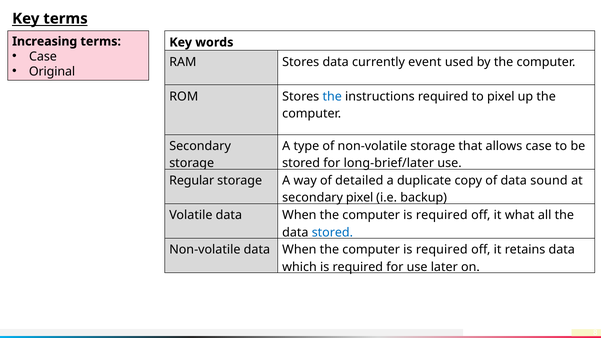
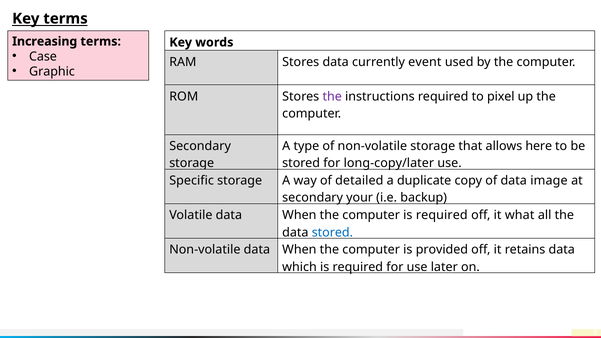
Original: Original -> Graphic (52, 71)
the colour: blue -> purple (332, 97)
allows case: case -> here (539, 146)
long-brief/later: long-brief/later -> long-copy/later (389, 163)
Regular: Regular -> Specific (192, 181)
sound: sound -> image (549, 181)
secondary pixel: pixel -> your (360, 198)
required: required -> provided (442, 250)
